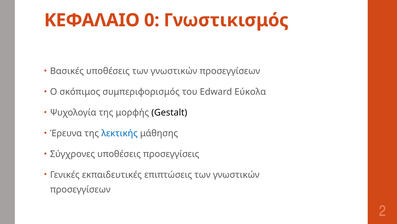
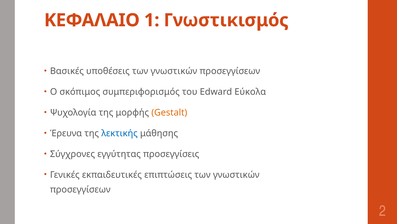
0: 0 -> 1 (152, 20)
Gestalt colour: black -> orange (169, 112)
Σύγχρονες υποθέσεις: υποθέσεις -> εγγύτητας (119, 154)
